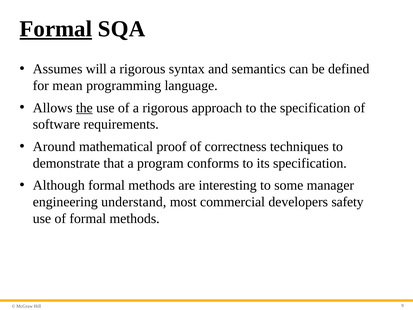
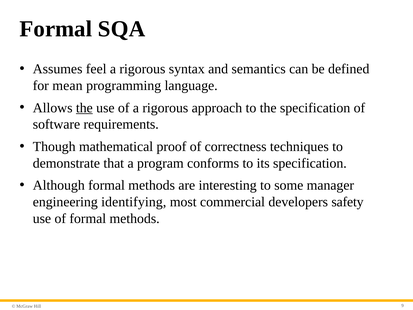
Formal underline: present -> none (56, 29)
will: will -> feel (96, 69)
Around: Around -> Though (54, 147)
understand: understand -> identifying (134, 202)
